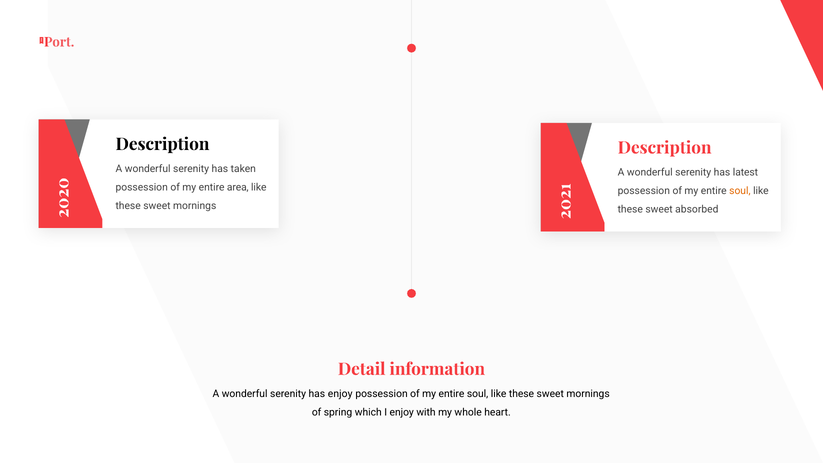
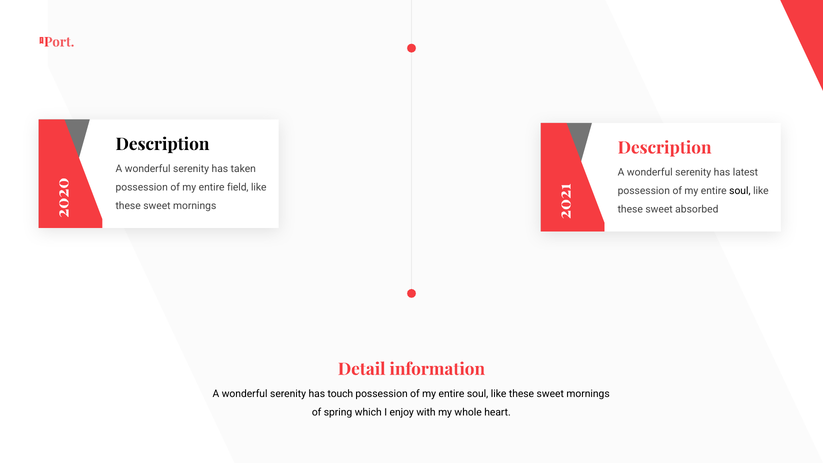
area: area -> field (238, 187)
soul colour: orange -> black (740, 191)
has enjoy: enjoy -> touch (340, 394)
